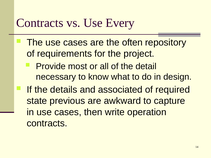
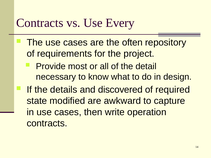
associated: associated -> discovered (120, 90)
previous: previous -> modified (67, 101)
